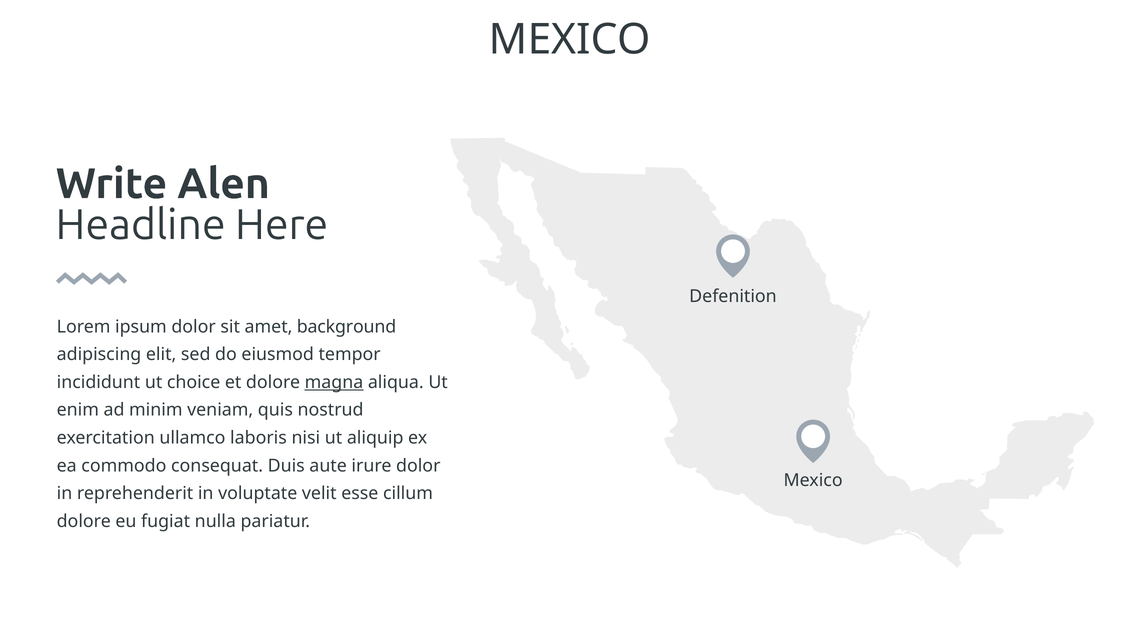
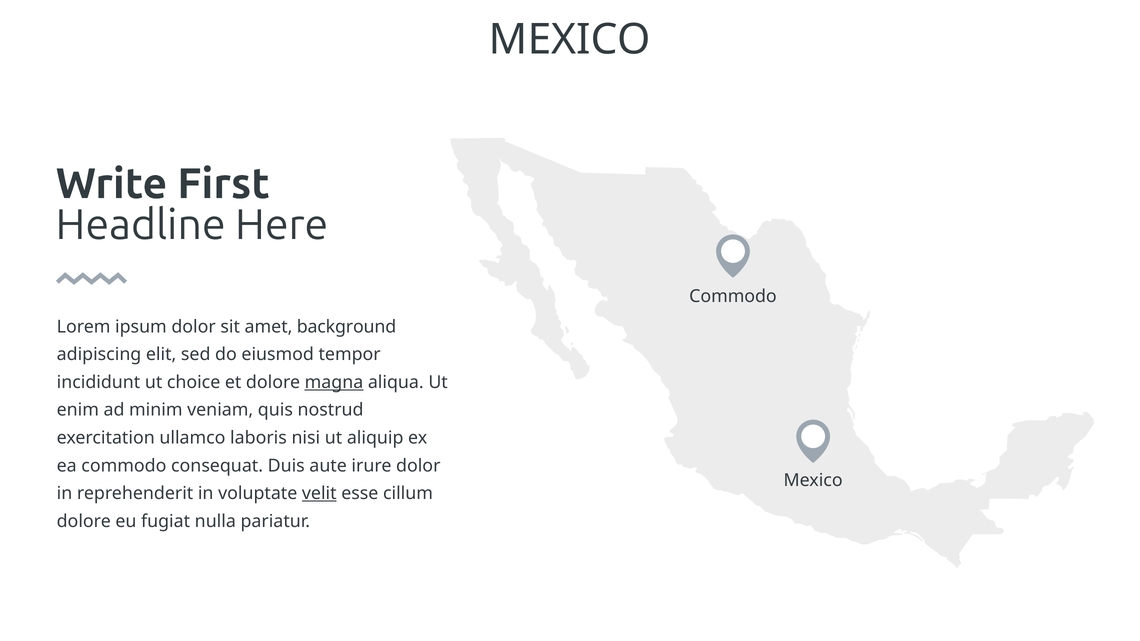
Alen: Alen -> First (224, 184)
Defenition: Defenition -> Commodo (733, 296)
velit underline: none -> present (319, 494)
